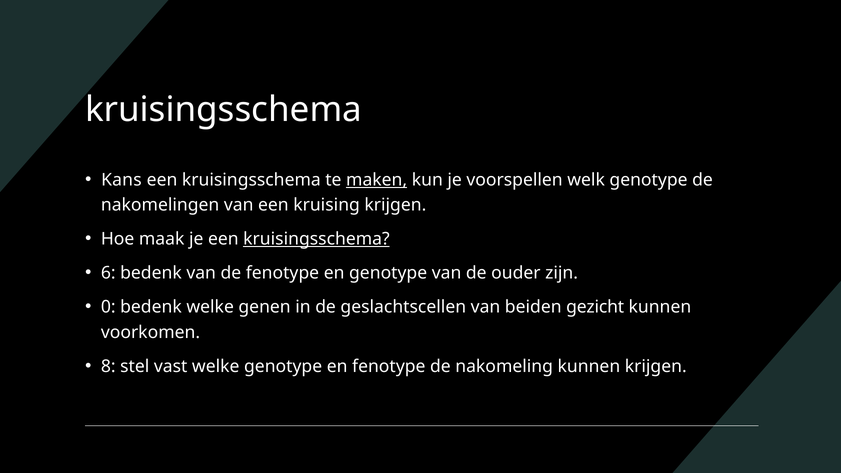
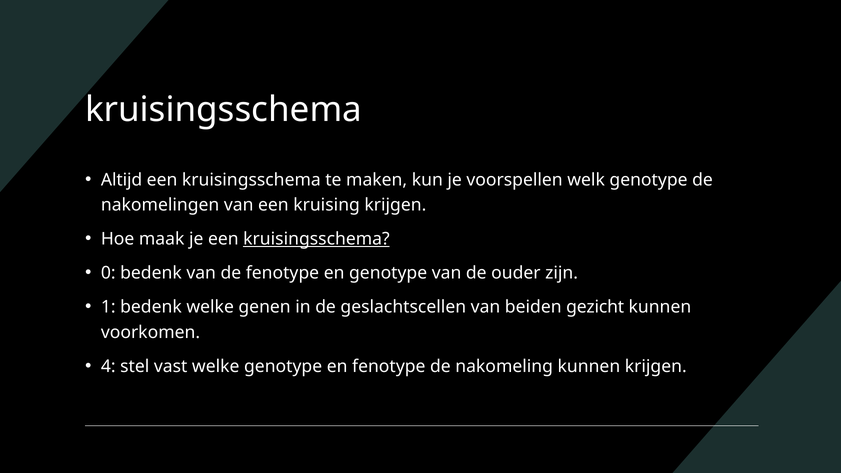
Kans: Kans -> Altijd (122, 180)
maken underline: present -> none (377, 180)
6: 6 -> 0 (108, 273)
0: 0 -> 1 (108, 307)
8: 8 -> 4 (108, 366)
